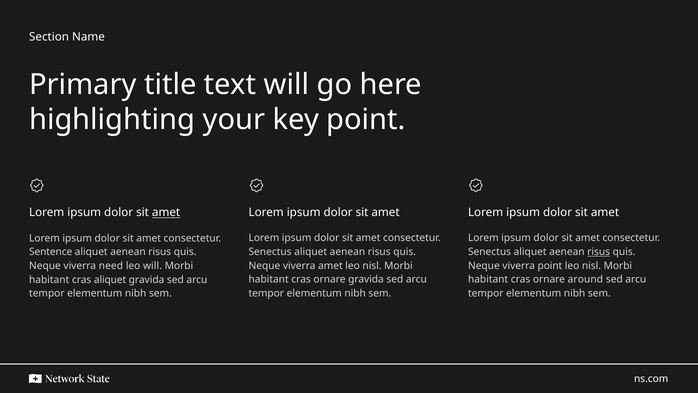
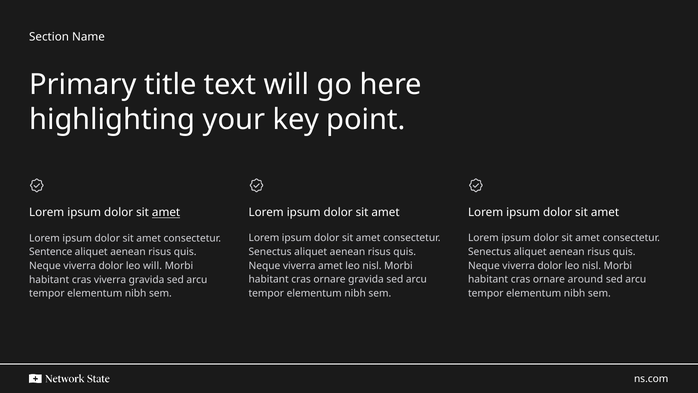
risus underline: present -> none (599, 252)
point: point -> dolor (550, 265)
need: need -> dolor (111, 266)
cras aliquet: aliquet -> viverra (110, 279)
